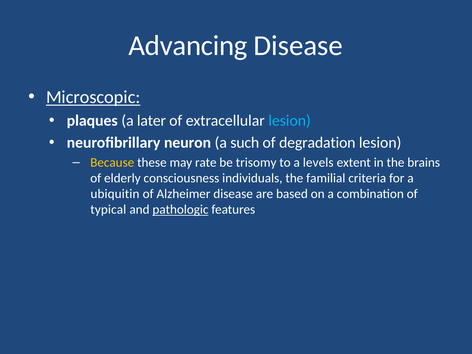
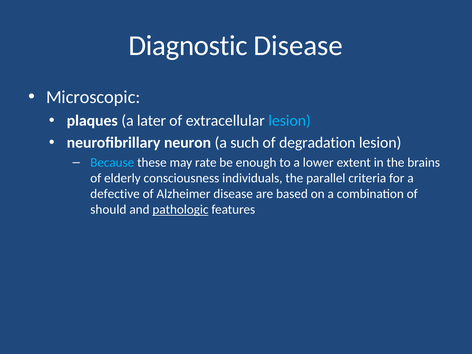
Advancing: Advancing -> Diagnostic (188, 46)
Microscopic underline: present -> none (93, 97)
Because colour: yellow -> light blue (112, 162)
trisomy: trisomy -> enough (256, 162)
levels: levels -> lower (318, 162)
familial: familial -> parallel (326, 178)
ubiquitin: ubiquitin -> defective (115, 194)
typical: typical -> should (108, 210)
